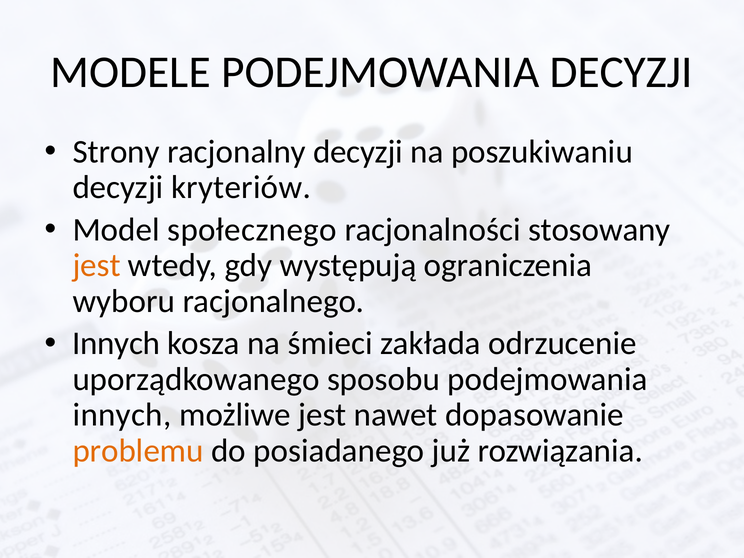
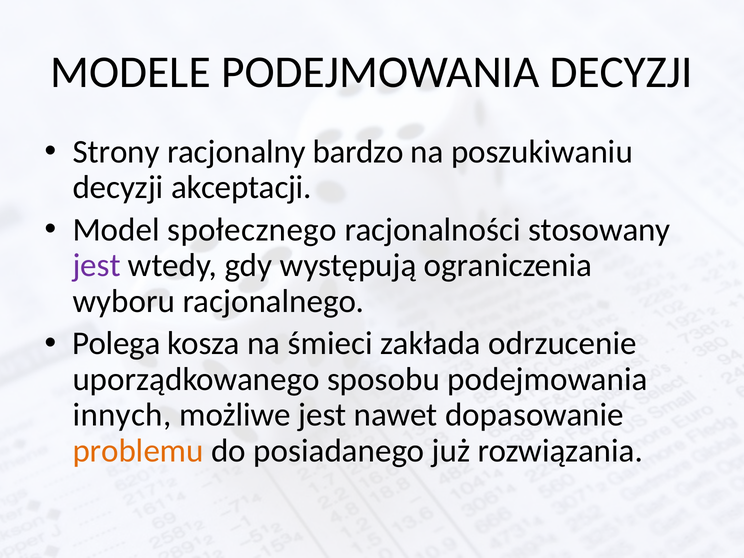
racjonalny decyzji: decyzji -> bardzo (358, 152)
kryteriów: kryteriów -> akceptacji (241, 187)
jest colour: orange -> purple (97, 265)
Innych: Innych -> Polega (116, 344)
